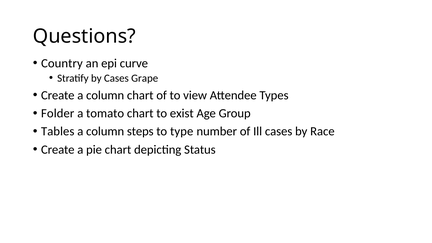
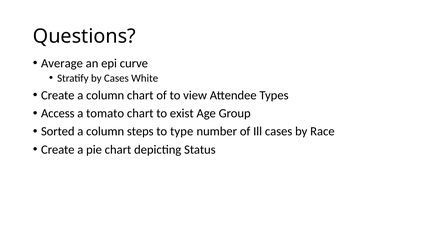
Country: Country -> Average (62, 63)
Grape: Grape -> White (145, 78)
Folder: Folder -> Access (58, 113)
Tables: Tables -> Sorted (58, 131)
